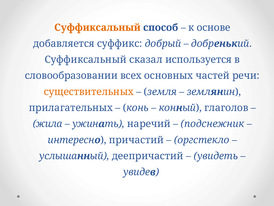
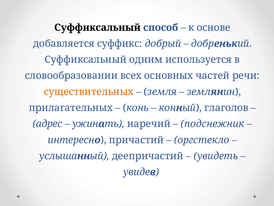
Суффиксальный colour: orange -> black (97, 27)
сказал: сказал -> одним (146, 60)
жила: жила -> адрес (48, 124)
